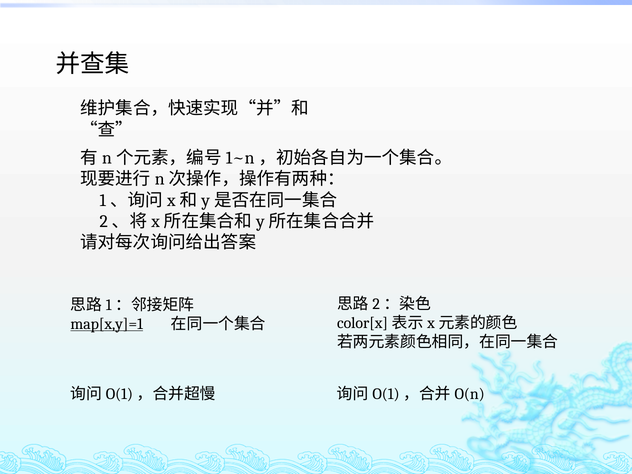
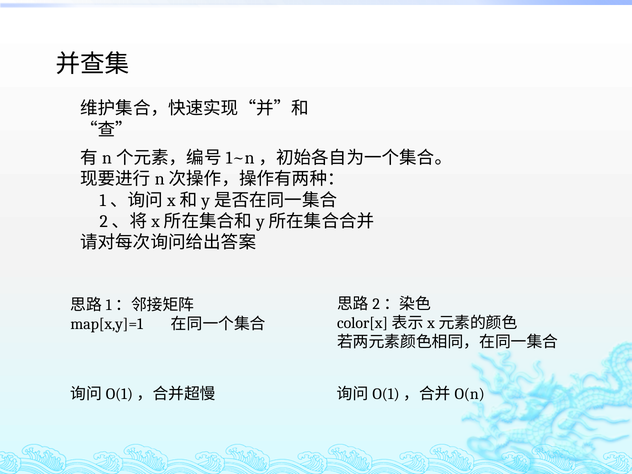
map[x,y]=1 underline: present -> none (107, 324)
